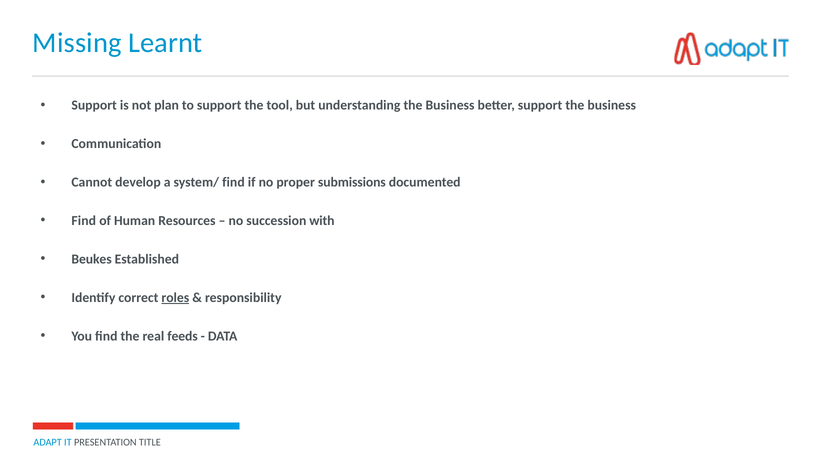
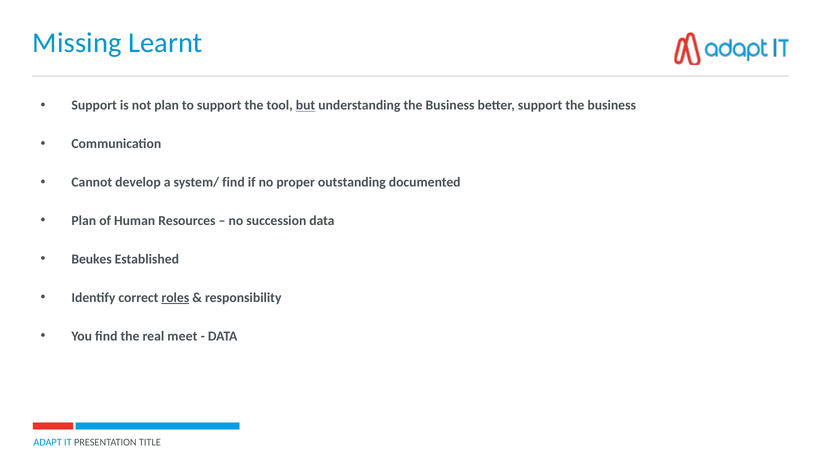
but underline: none -> present (305, 105)
submissions: submissions -> outstanding (352, 182)
Find: Find -> Plan (84, 220)
succession with: with -> data (322, 220)
feeds: feeds -> meet (182, 336)
